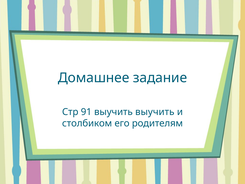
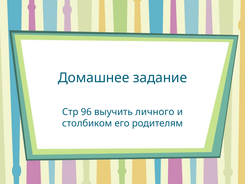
91: 91 -> 96 (86, 112)
выучить выучить: выучить -> личного (155, 112)
